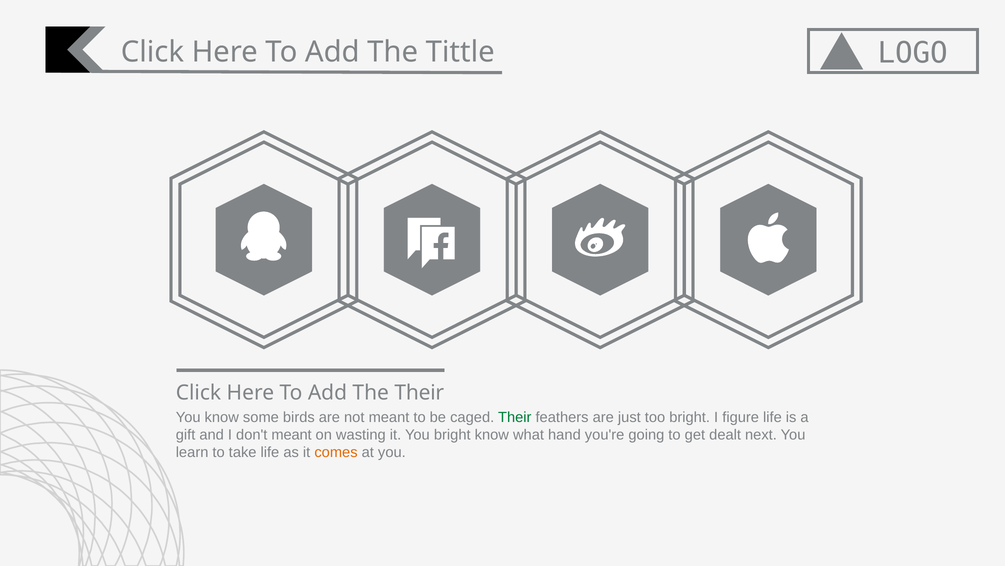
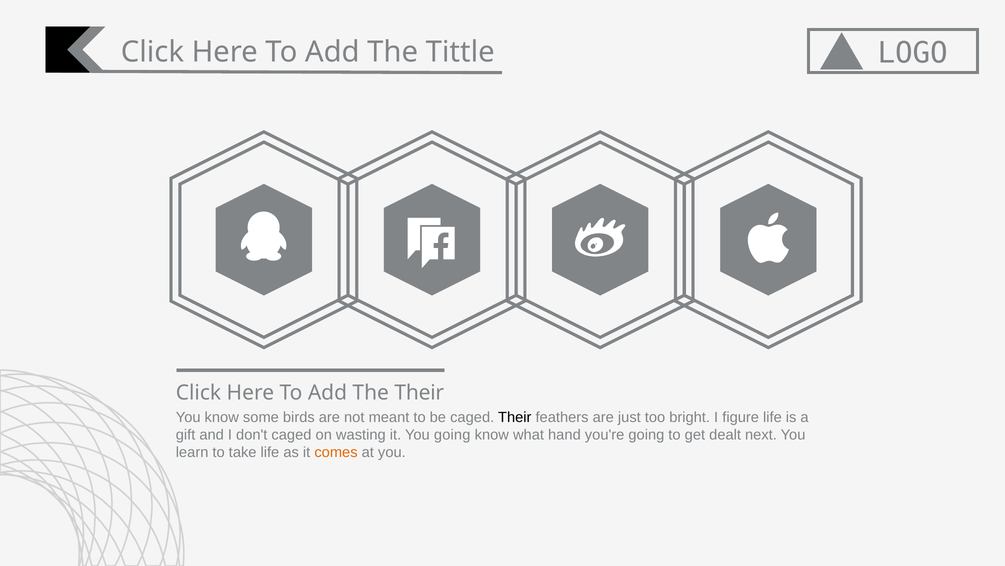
Their colour: green -> black (515, 417)
don't meant: meant -> caged (291, 434)
You bright: bright -> going (452, 434)
